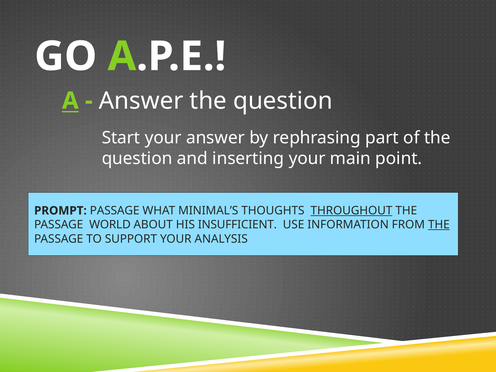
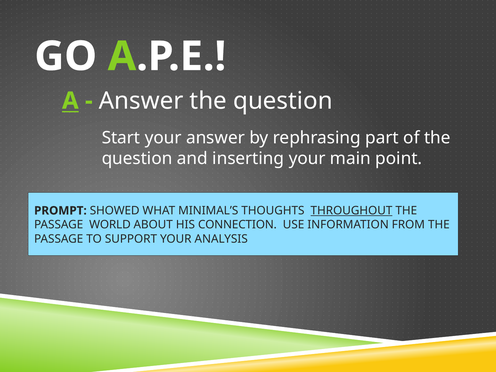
PROMPT PASSAGE: PASSAGE -> SHOWED (115, 211)
INSUFFICIENT: INSUFFICIENT -> CONNECTION (237, 225)
THE underline: present -> none (439, 225)
